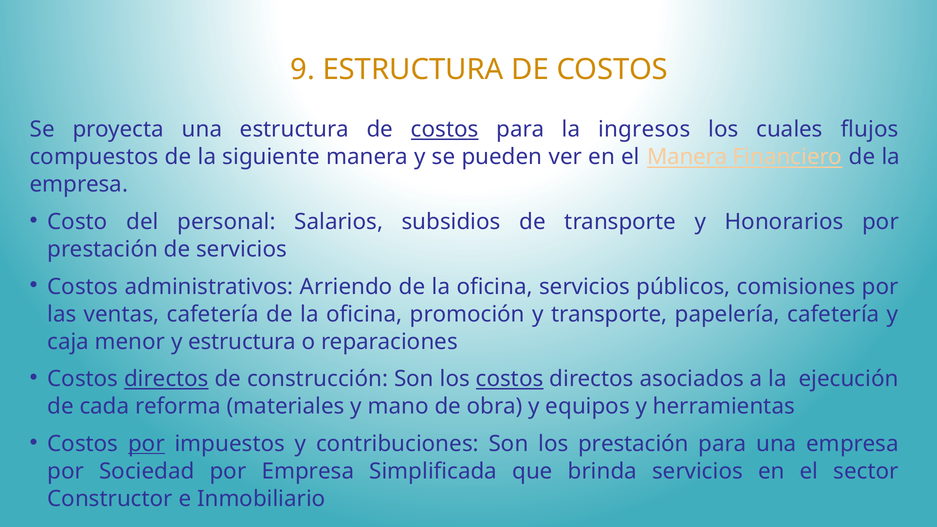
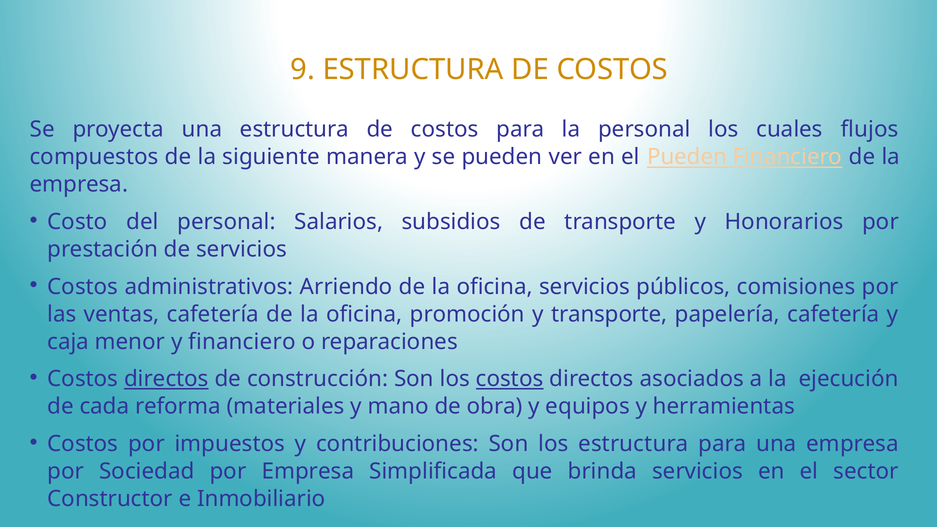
costos underline: present -> none (445, 129)
la ingresos: ingresos -> personal (644, 129)
el Manera: Manera -> Pueden (687, 157)
y estructura: estructura -> financiero (242, 342)
por underline: present -> none (146, 444)
los prestación: prestación -> estructura (633, 444)
